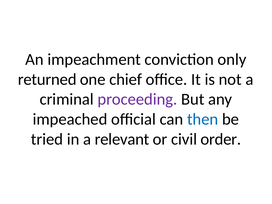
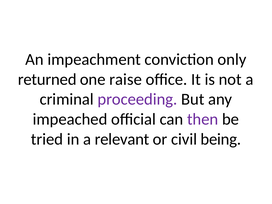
chief: chief -> raise (126, 79)
then colour: blue -> purple (203, 119)
order: order -> being (221, 139)
